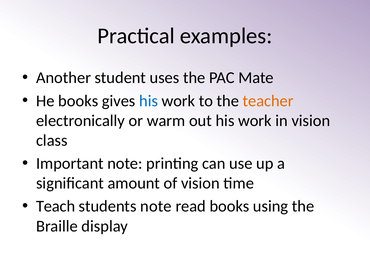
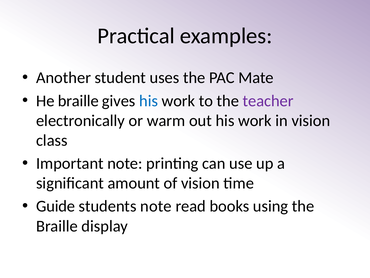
He books: books -> braille (78, 101)
teacher colour: orange -> purple (268, 101)
Teach: Teach -> Guide (56, 206)
